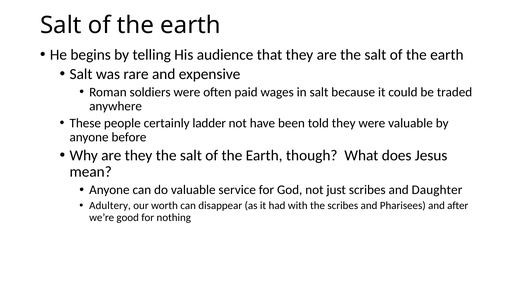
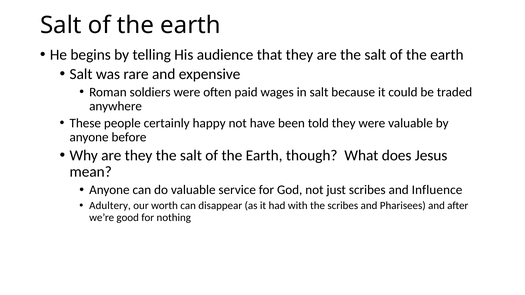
ladder: ladder -> happy (209, 123)
Daughter: Daughter -> Influence (437, 190)
